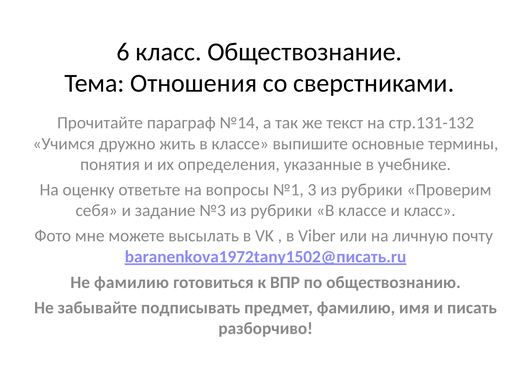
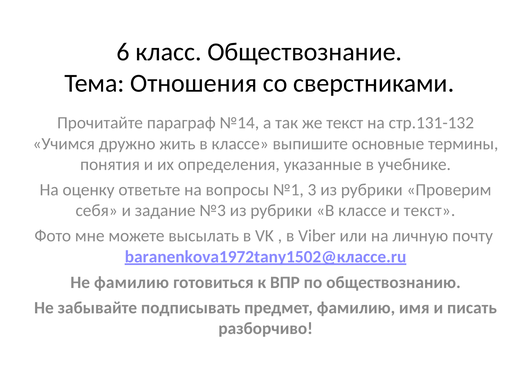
и класс: класс -> текст (430, 211)
baranenkova1972tany1502@писать.ru: baranenkova1972tany1502@писать.ru -> baranenkova1972tany1502@классе.ru (266, 257)
